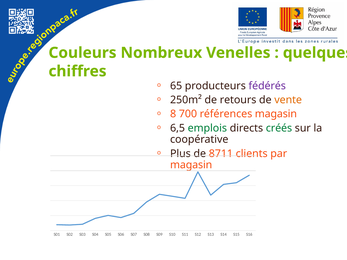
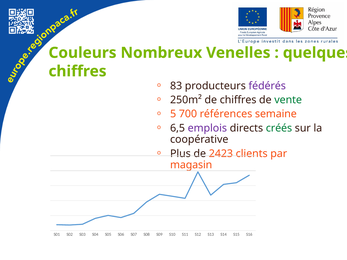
65: 65 -> 83 (176, 86)
de retours: retours -> chiffres (238, 100)
vente colour: orange -> green (288, 100)
8: 8 -> 5 (173, 114)
références magasin: magasin -> semaine (276, 114)
emplois colour: green -> purple (207, 128)
8711: 8711 -> 2423 (221, 154)
